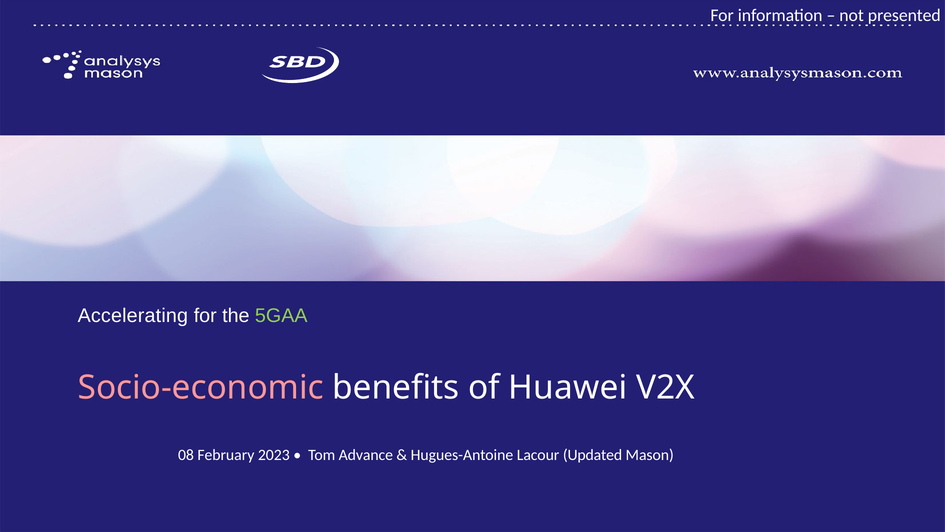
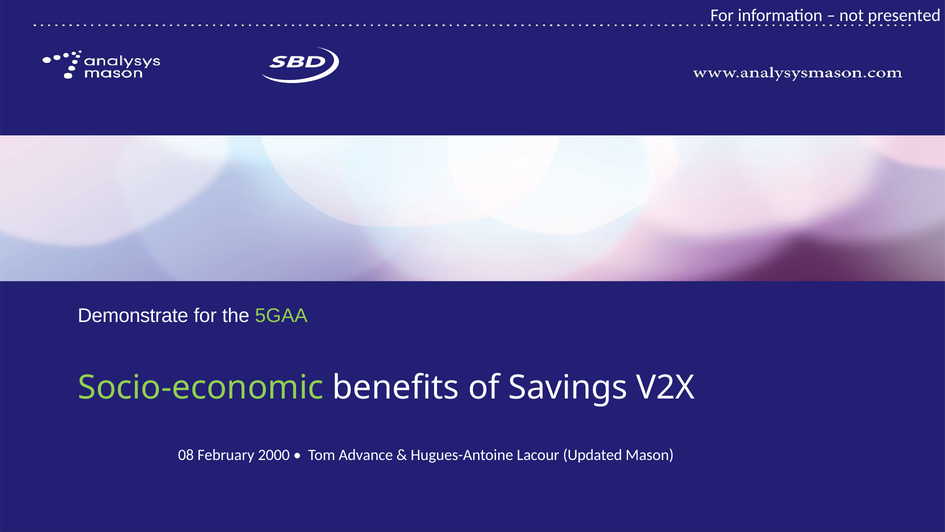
Accelerating: Accelerating -> Demonstrate (133, 315)
Socio-economic colour: pink -> light green (201, 387)
Huawei: Huawei -> Savings (568, 387)
2023: 2023 -> 2000 (274, 455)
